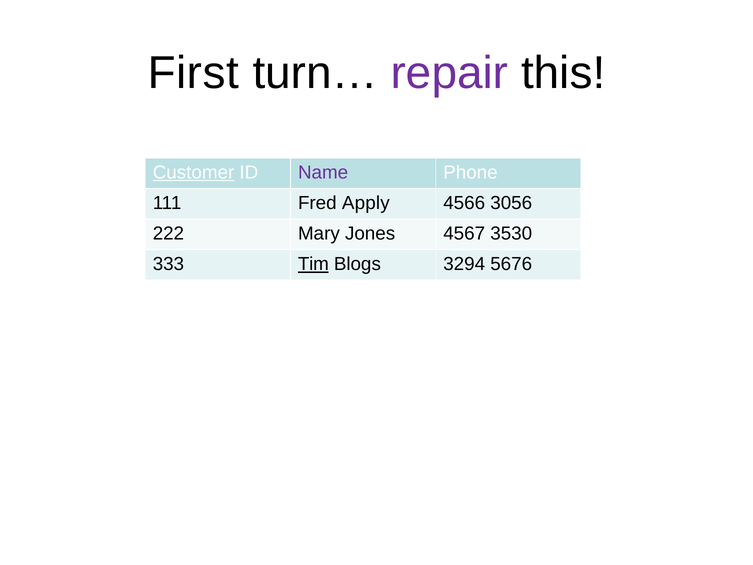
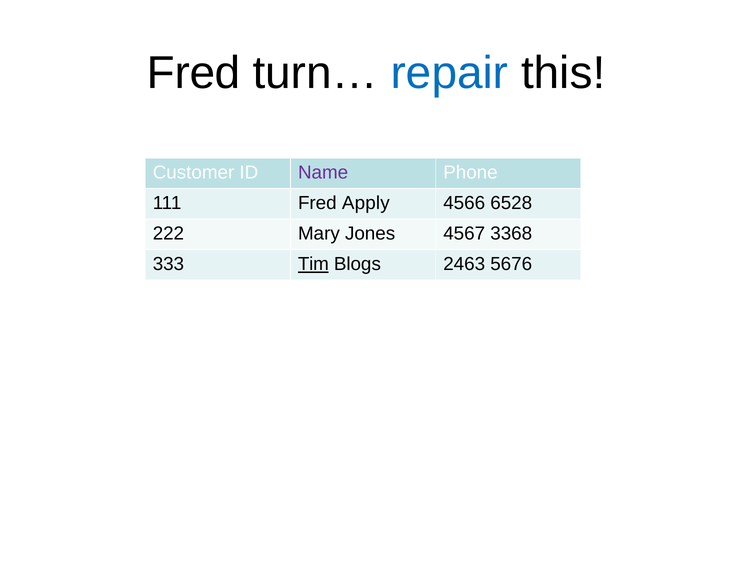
First: First -> Fred (194, 73)
repair colour: purple -> blue (449, 73)
Customer underline: present -> none (194, 172)
3056: 3056 -> 6528 (511, 203)
3530: 3530 -> 3368 (511, 234)
3294: 3294 -> 2463 (464, 264)
